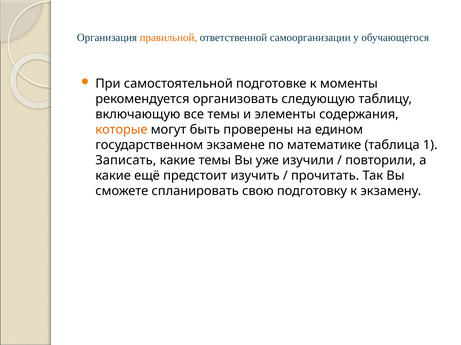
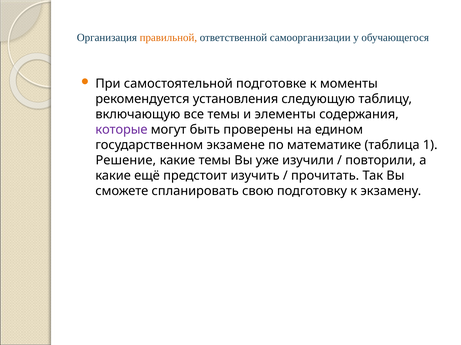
организовать: организовать -> установления (236, 99)
которые colour: orange -> purple (121, 130)
Записать: Записать -> Решение (126, 161)
